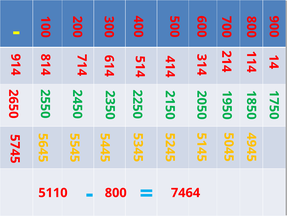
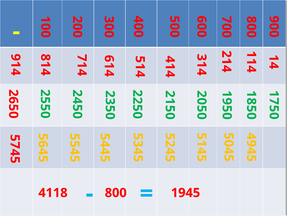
5110: 5110 -> 4118 (53, 192)
7464: 7464 -> 1945 (186, 192)
